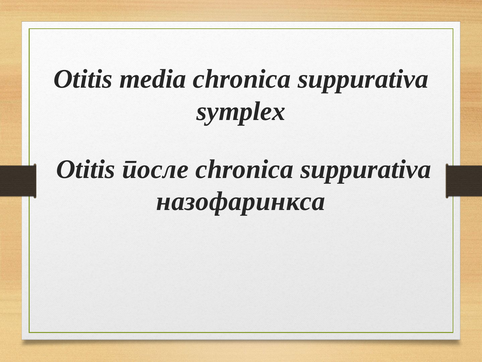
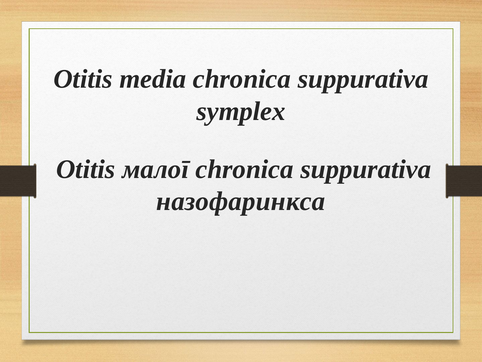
после: после -> малог (155, 169)
